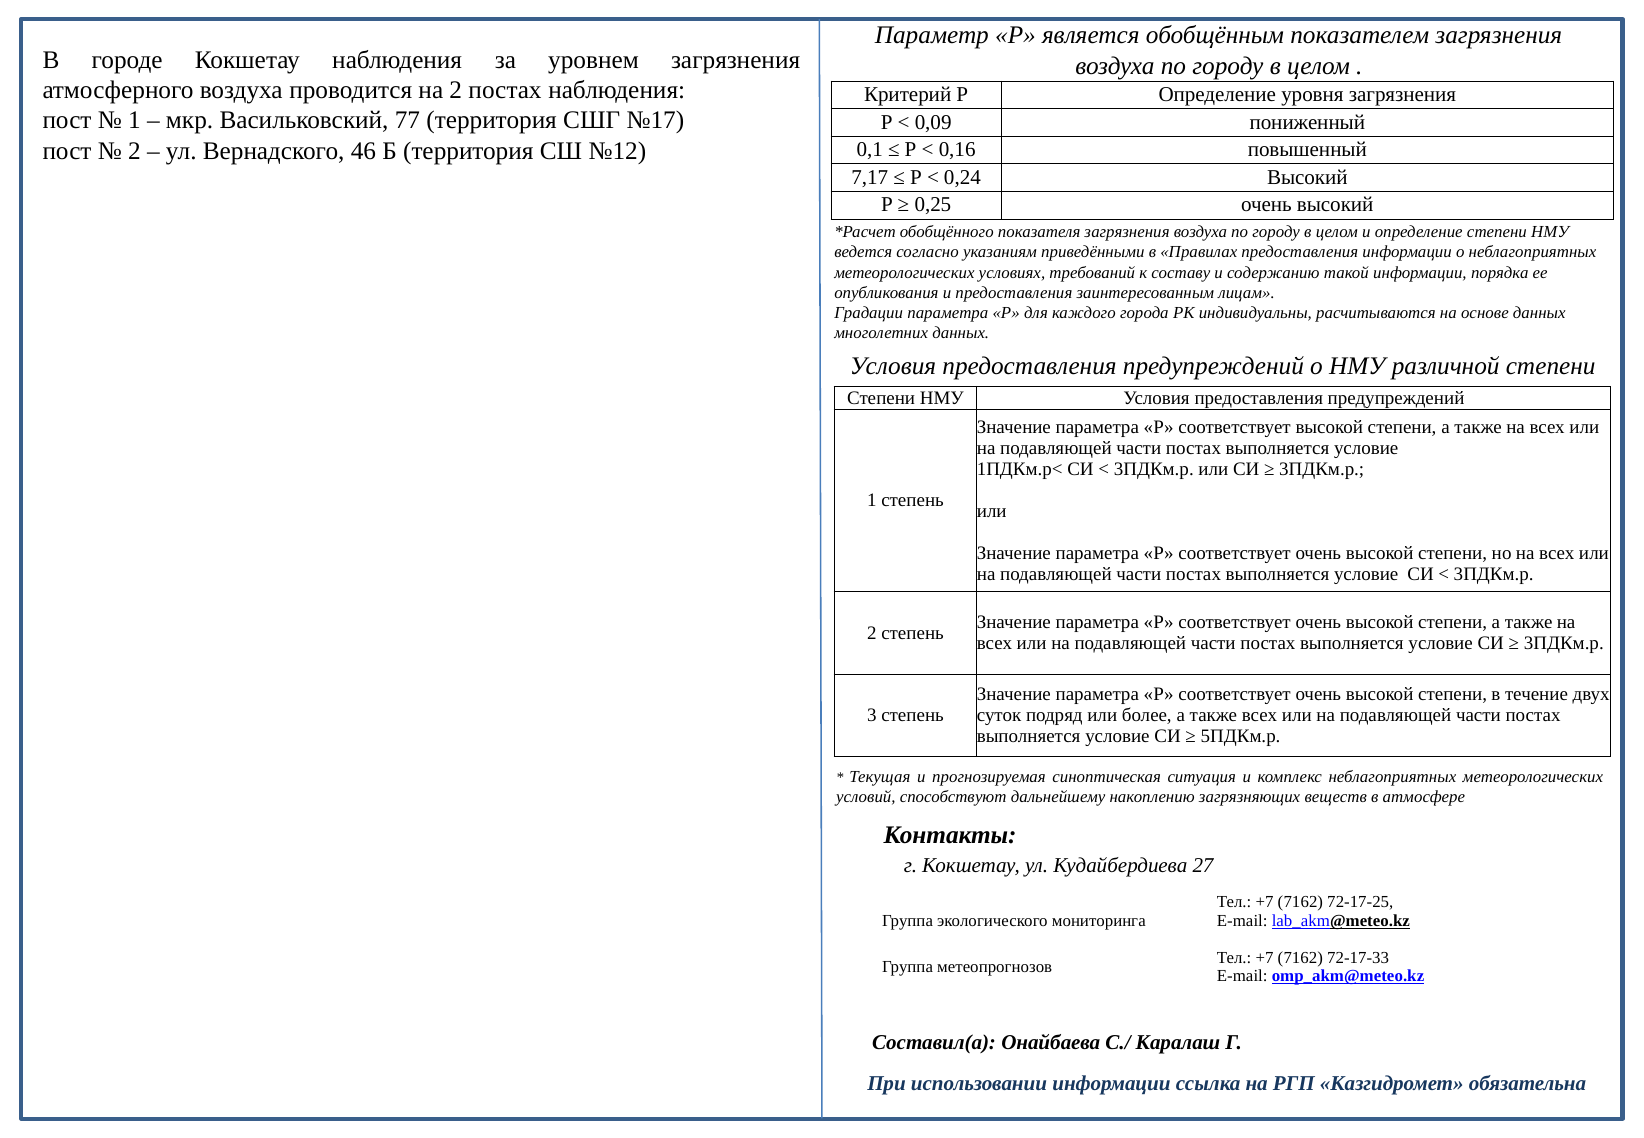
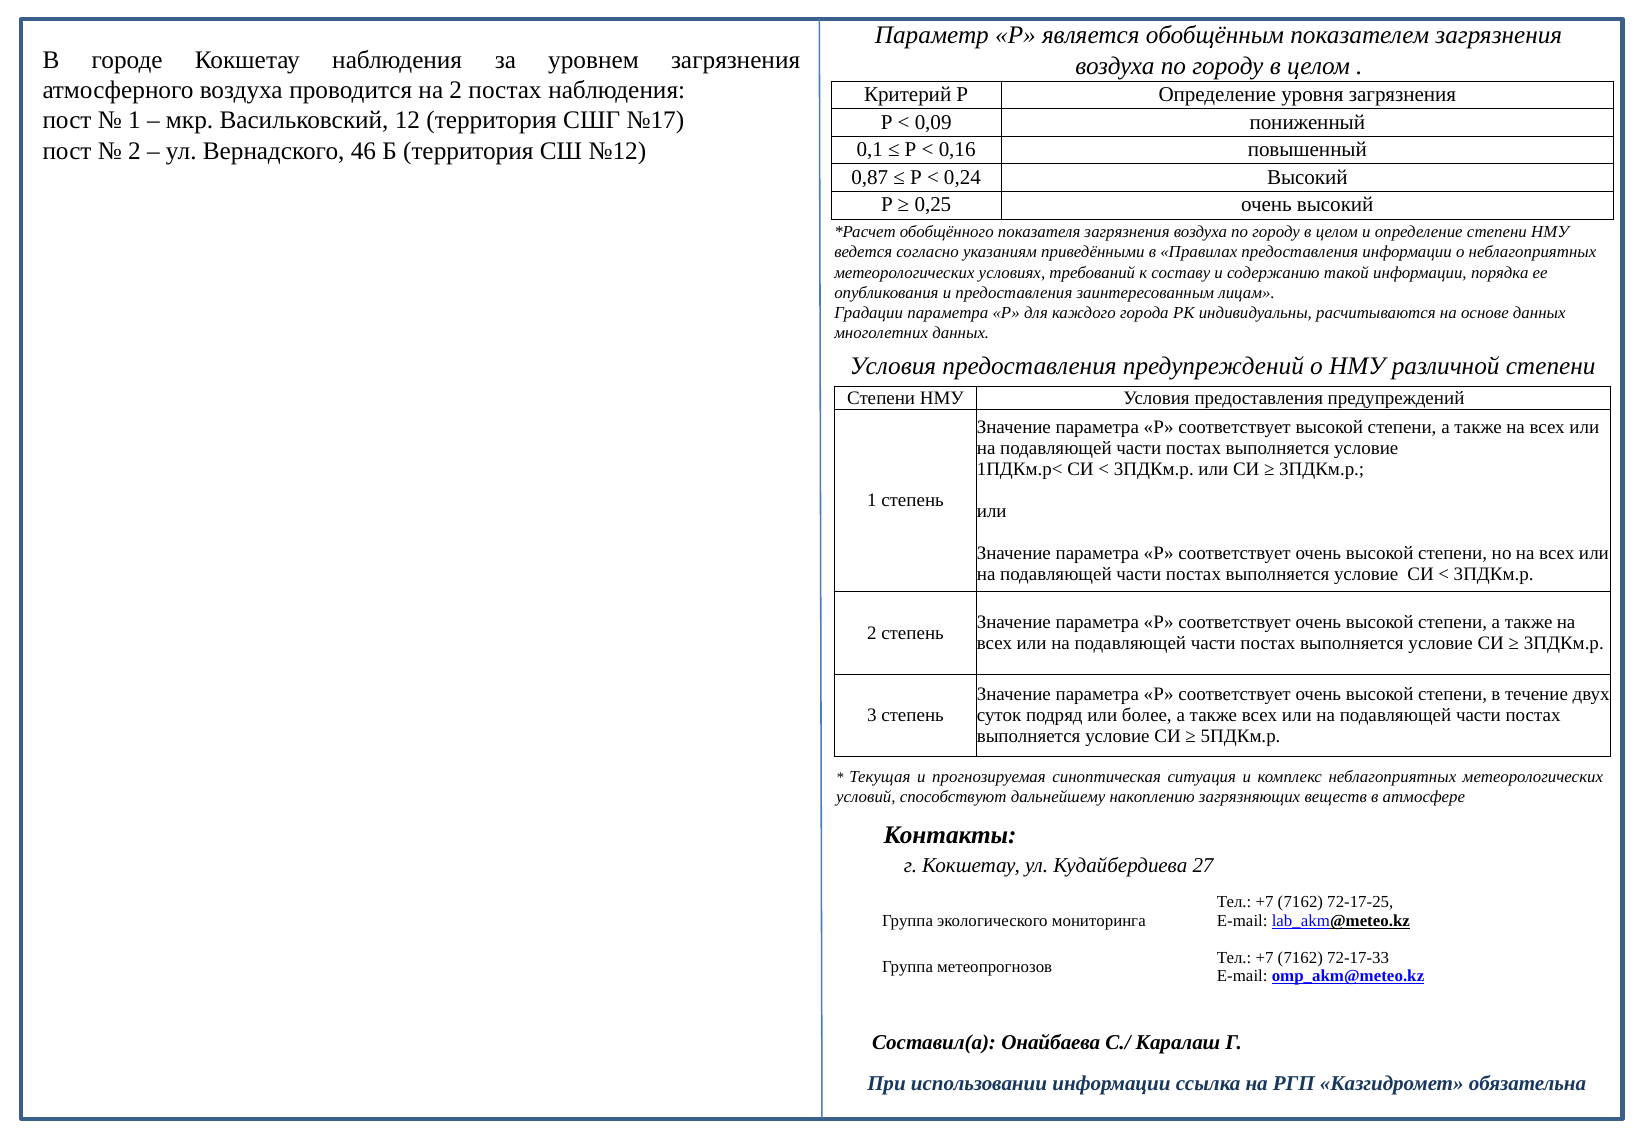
77: 77 -> 12 (407, 121)
7,17: 7,17 -> 0,87 (870, 177)
